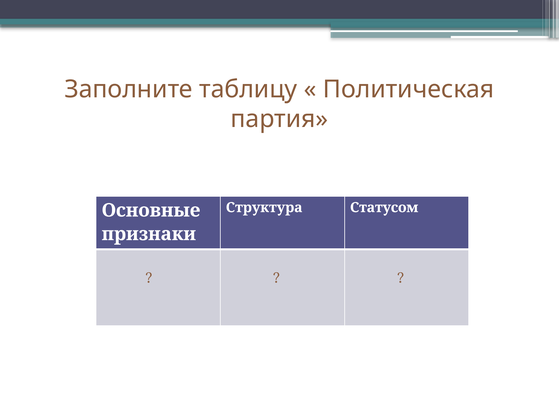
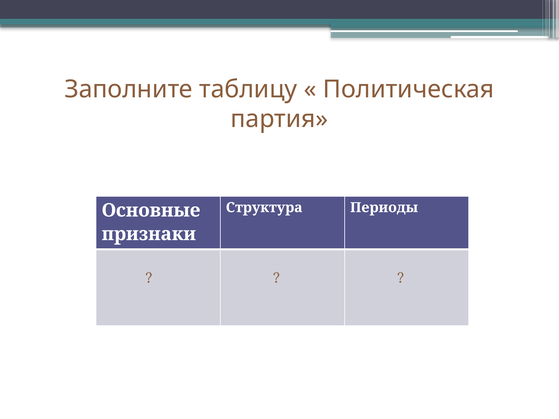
Статусом: Статусом -> Периоды (384, 208)
